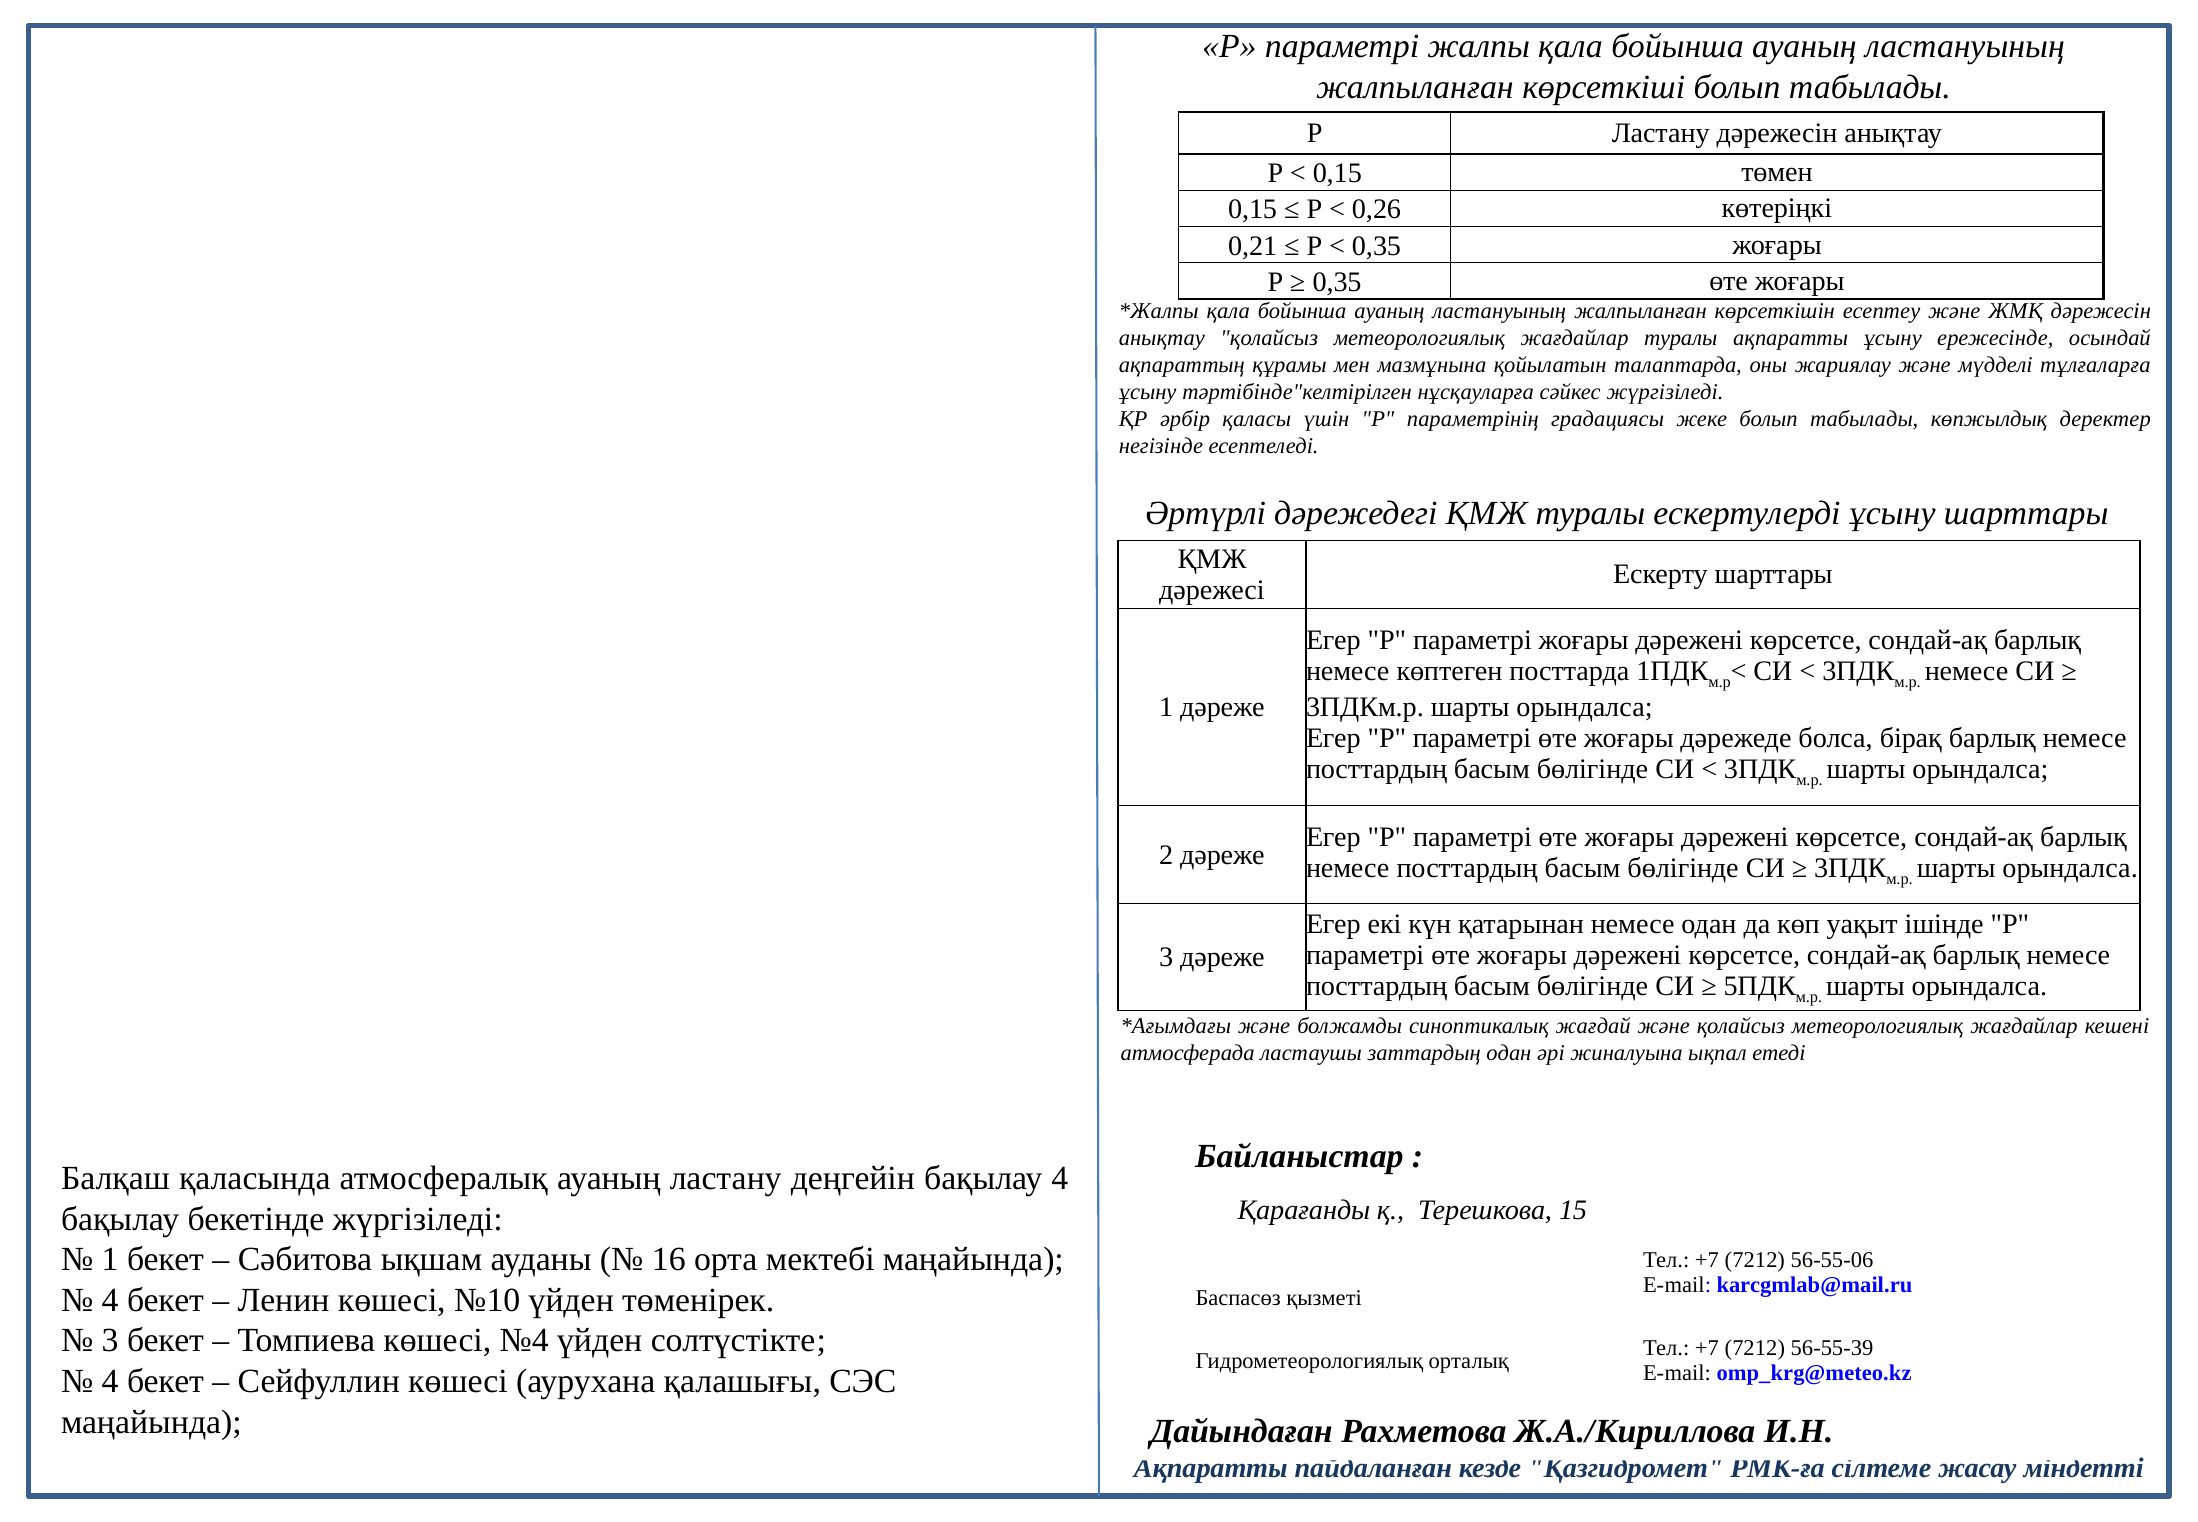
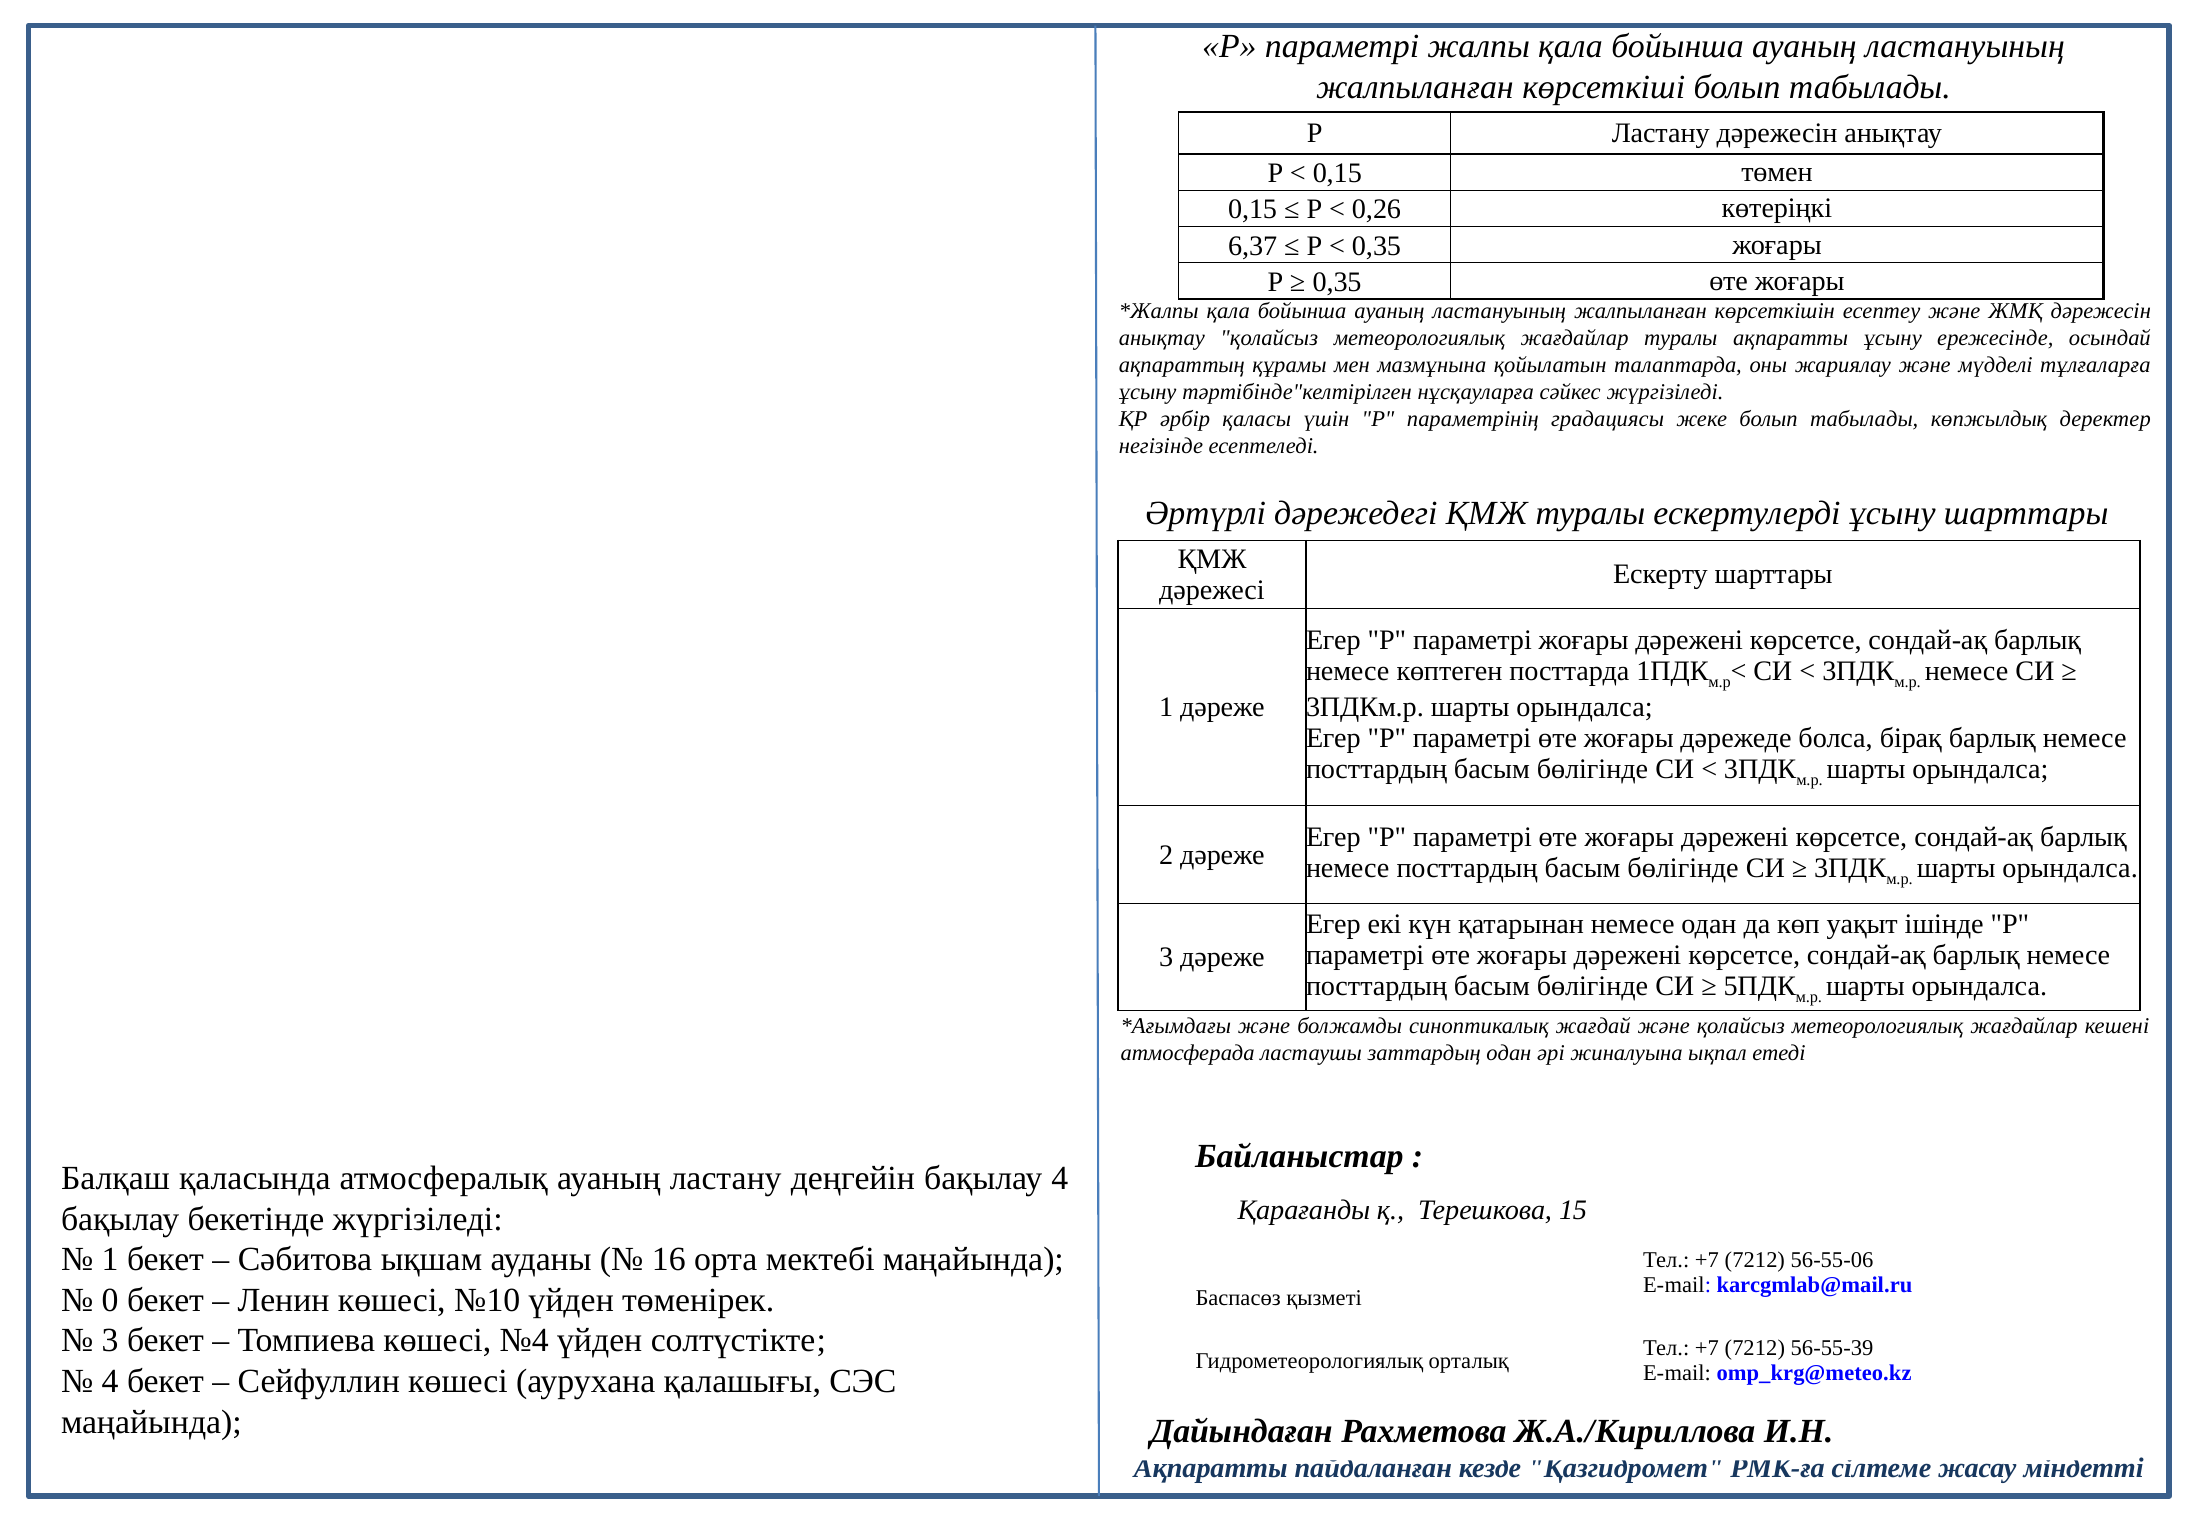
0,21: 0,21 -> 6,37 (1253, 246)
4: 4 -> 0 (110, 1300)
